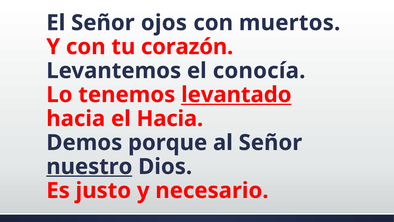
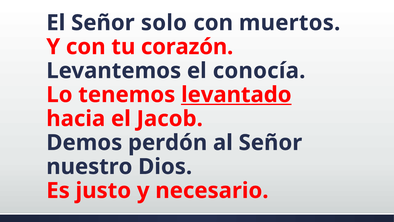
ojos: ojos -> solo (164, 23)
el Hacia: Hacia -> Jacob (170, 119)
porque: porque -> perdón (168, 142)
nuestro underline: present -> none (89, 166)
